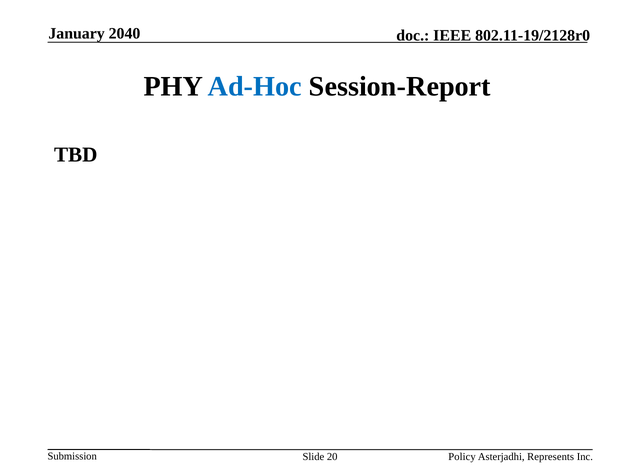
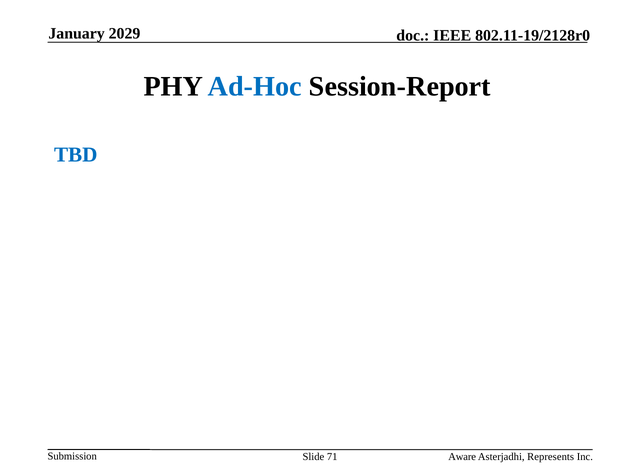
2040: 2040 -> 2029 (125, 34)
TBD colour: black -> blue (76, 155)
20: 20 -> 71 (332, 457)
Policy: Policy -> Aware (462, 457)
